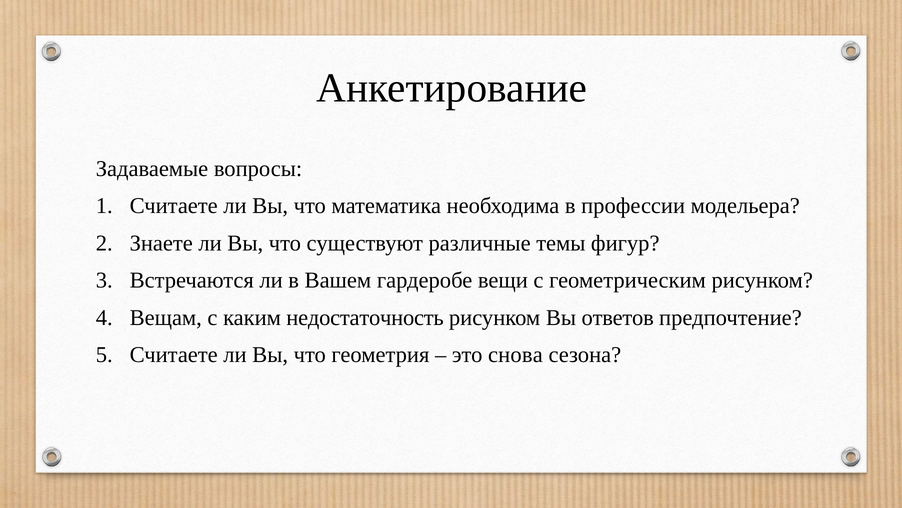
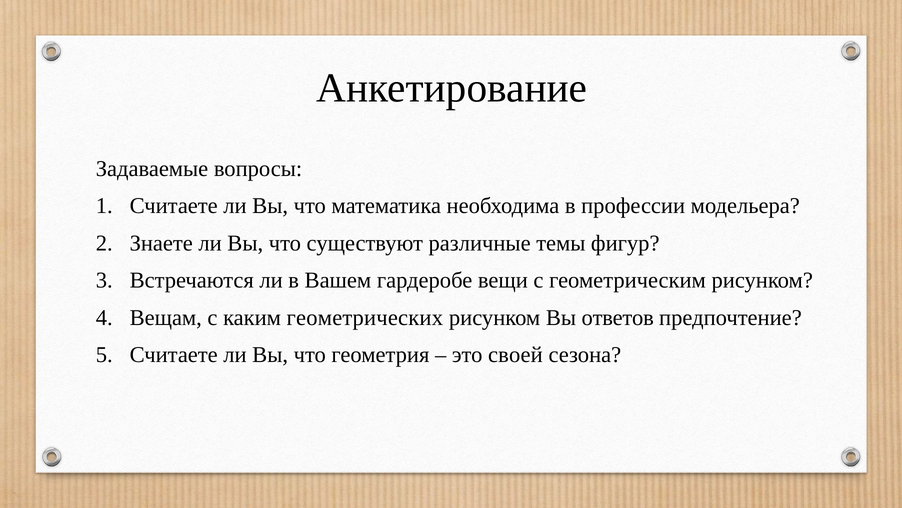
недостаточность: недостаточность -> геометрических (365, 317)
снова: снова -> своей (515, 354)
